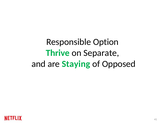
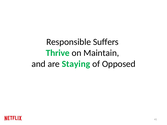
Option: Option -> Suffers (106, 42)
Separate: Separate -> Maintain (101, 53)
